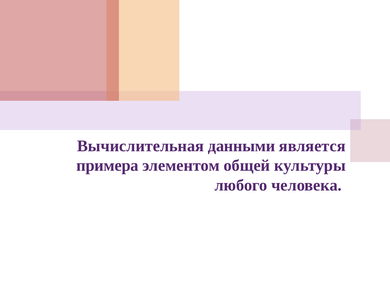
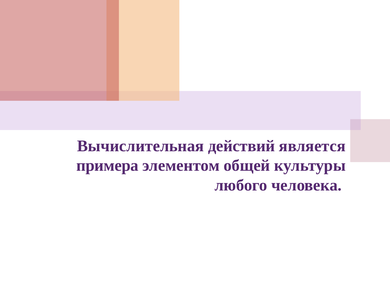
данными: данными -> действий (242, 146)
